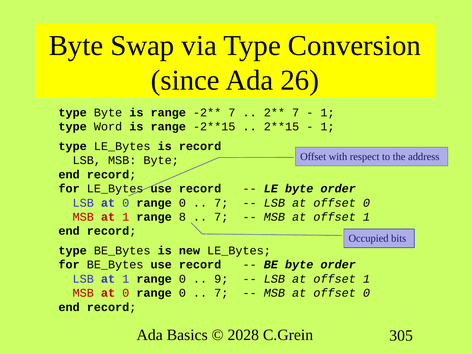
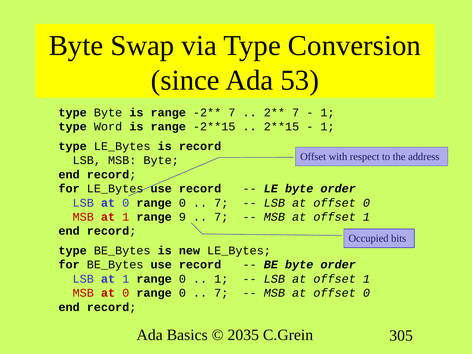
26: 26 -> 53 (300, 80)
8: 8 -> 9 (182, 217)
9: 9 -> 1 (221, 279)
2028: 2028 -> 2035 (243, 335)
